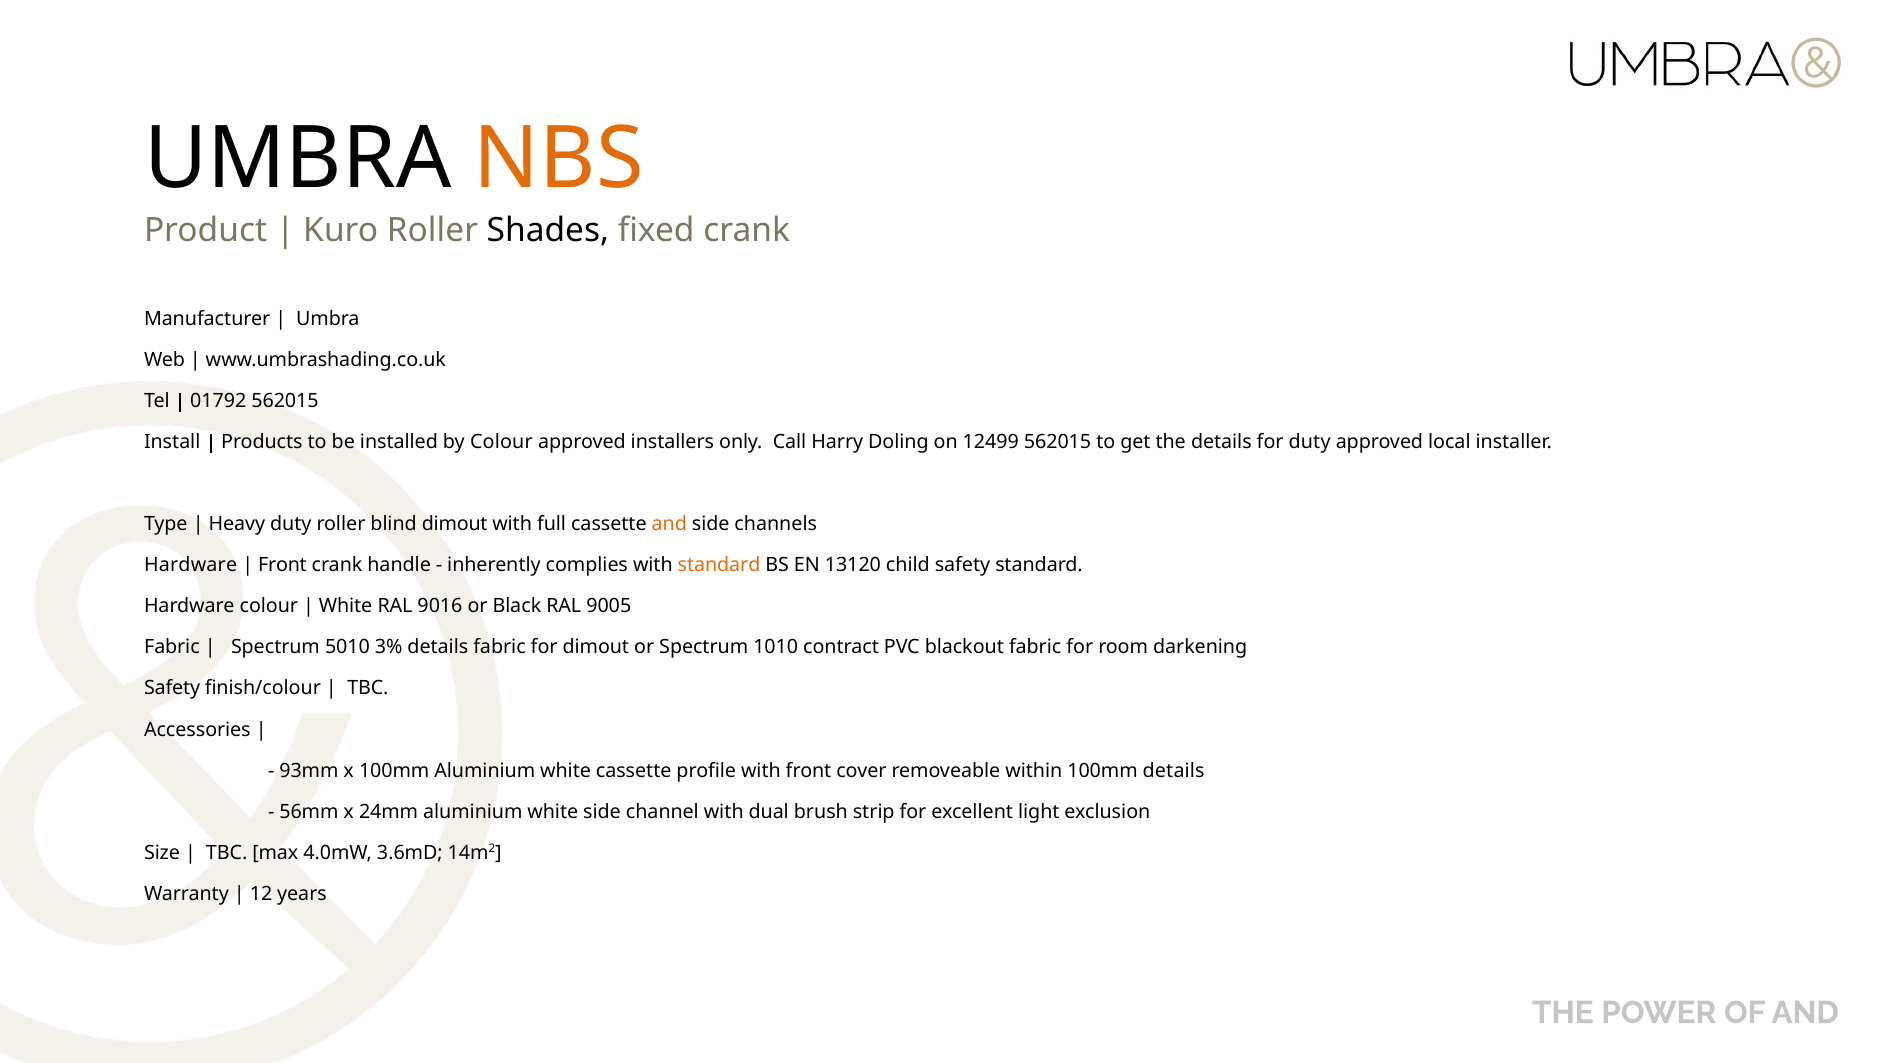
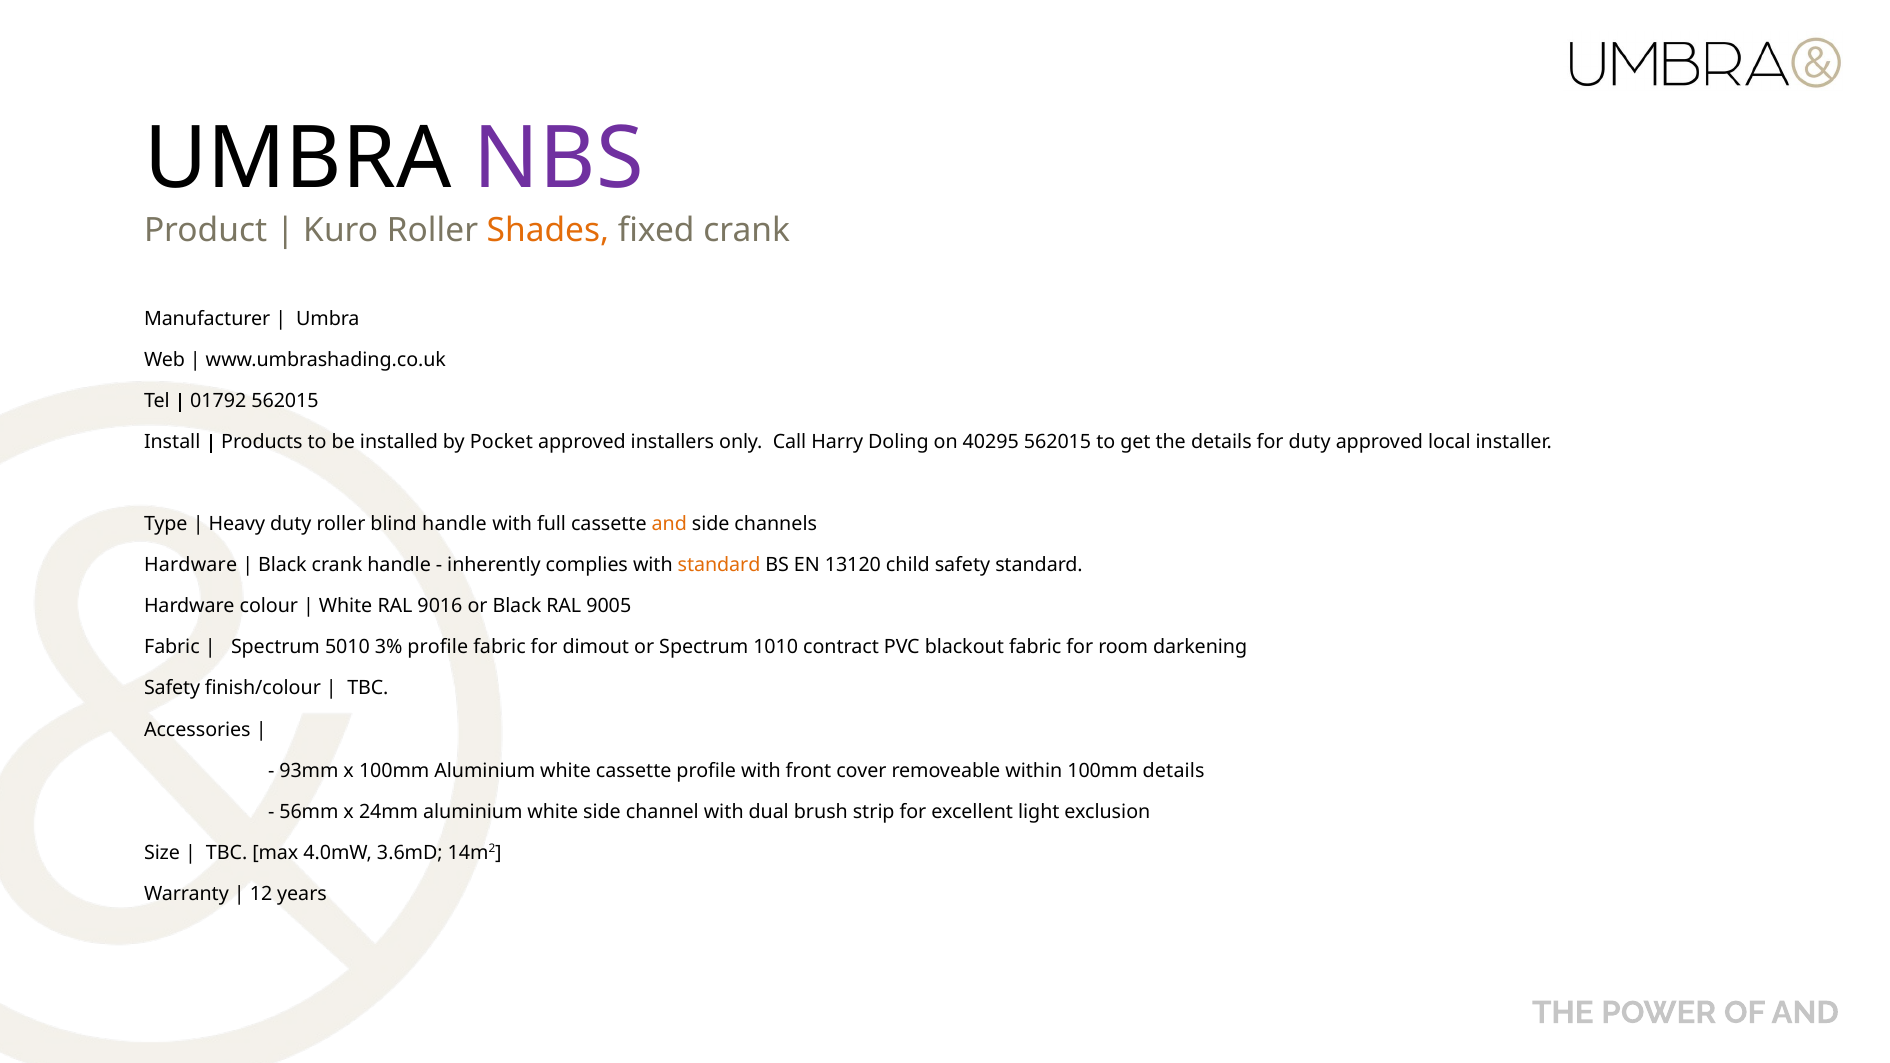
NBS colour: orange -> purple (559, 159)
Shades colour: black -> orange (548, 230)
by Colour: Colour -> Pocket (501, 443)
12499: 12499 -> 40295 (991, 443)
blind dimout: dimout -> handle (454, 524)
Front: Front -> Black (282, 566)
3% details: details -> profile (438, 648)
